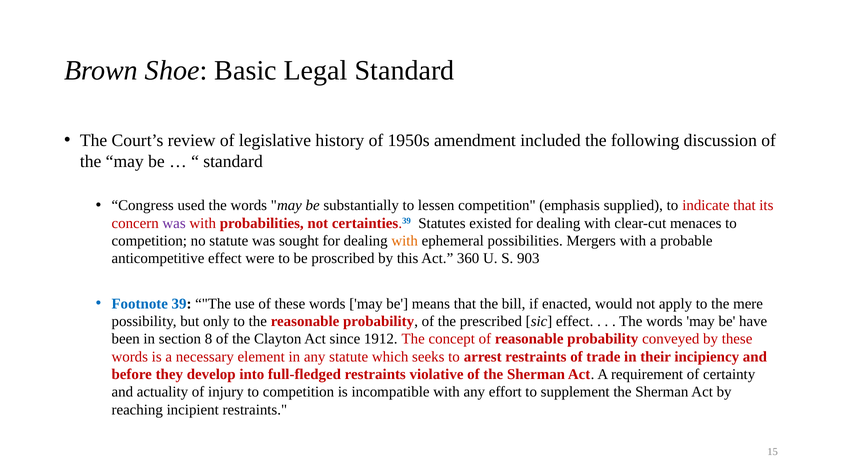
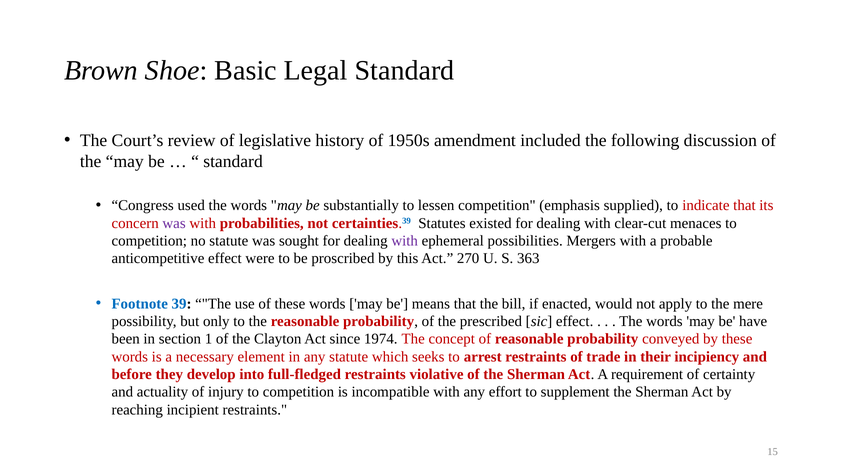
with colour: orange -> purple (405, 241)
360: 360 -> 270 (468, 259)
903: 903 -> 363 (528, 259)
8: 8 -> 1 (209, 339)
1912: 1912 -> 1974 (381, 339)
